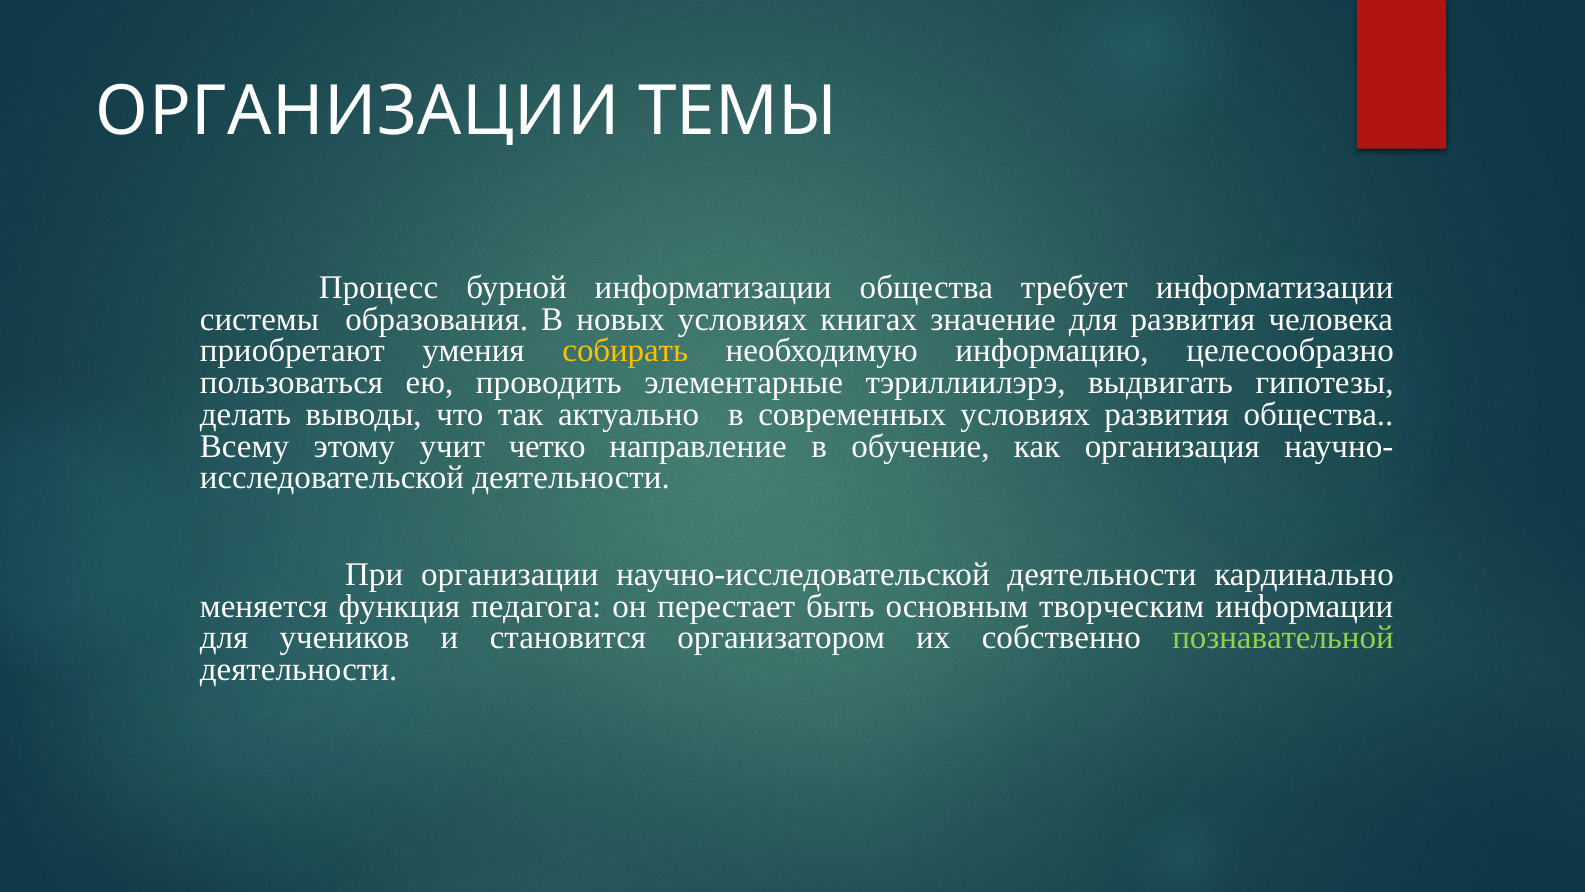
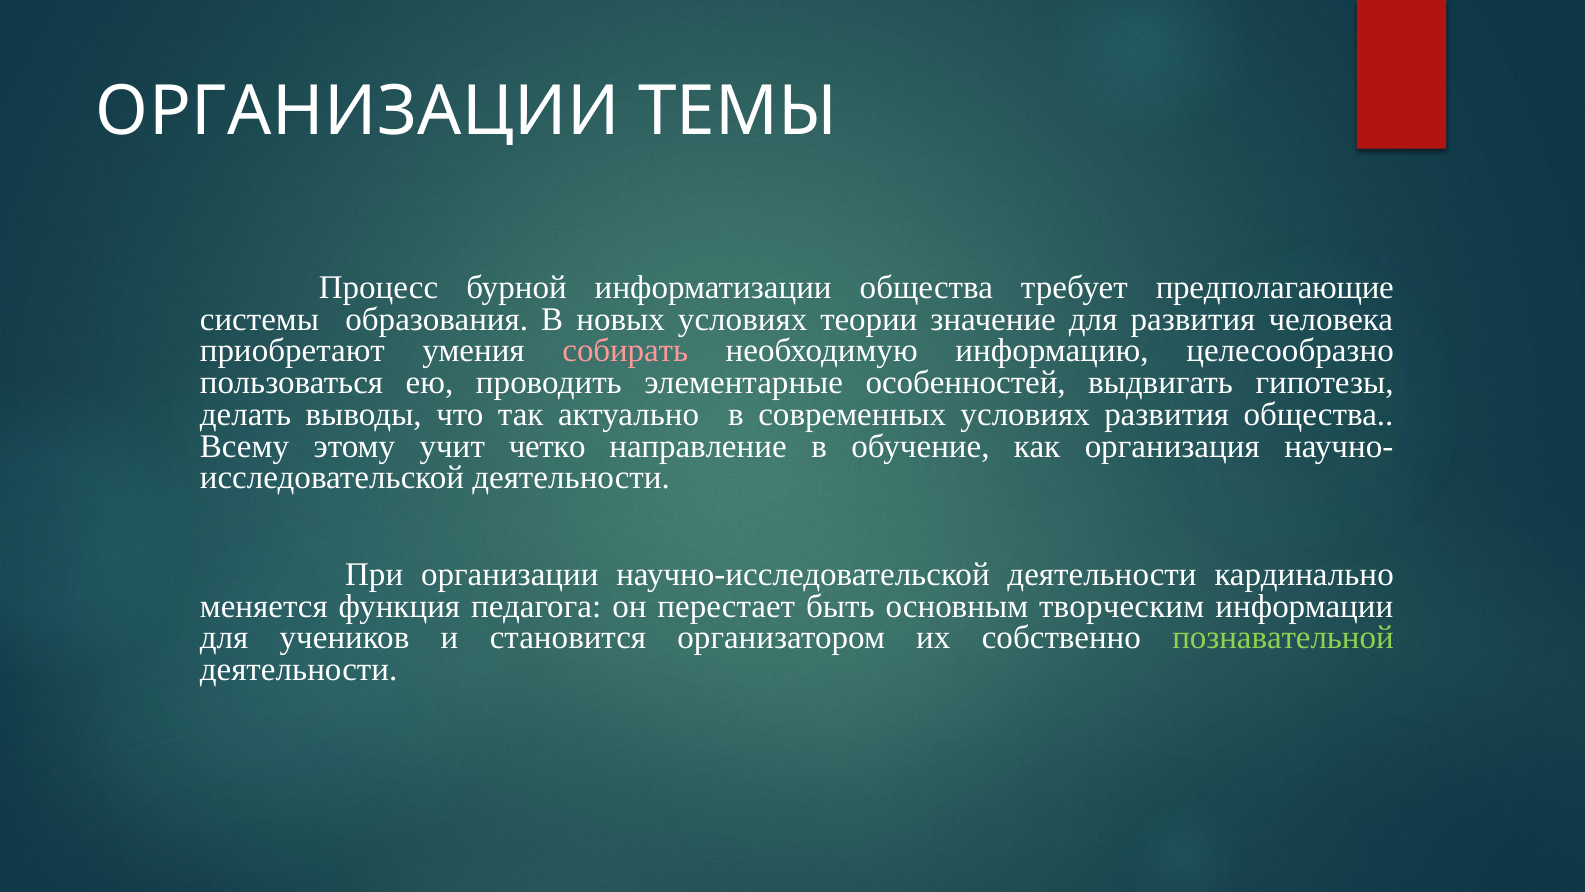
требует информатизации: информатизации -> предполагающие (1275, 287)
книгах: книгах -> теории (869, 319)
собирать colour: yellow -> pink (625, 351)
тэриллиилэрэ: тэриллиилэрэ -> особенностей (966, 383)
